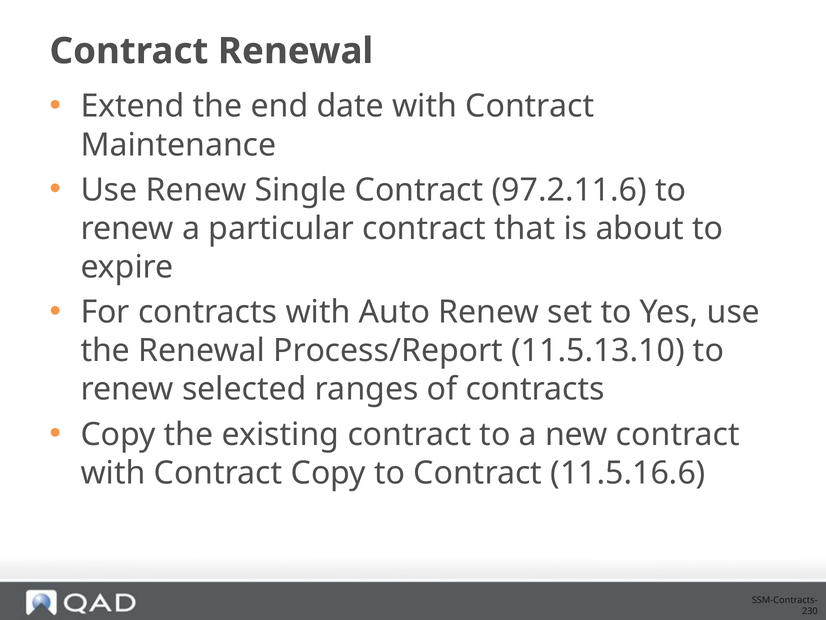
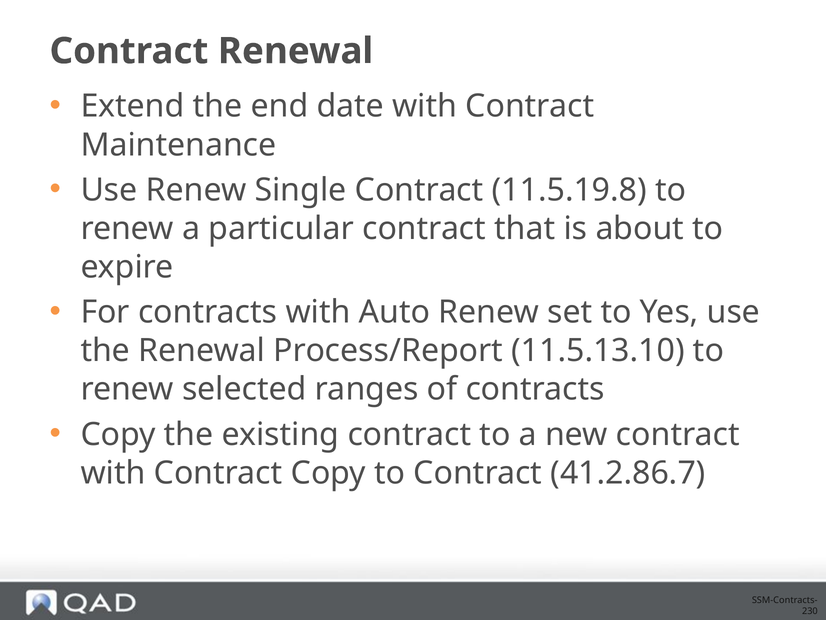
97.2.11.6: 97.2.11.6 -> 11.5.19.8 (569, 190)
11.5.16.6: 11.5.16.6 -> 41.2.86.7 (628, 473)
